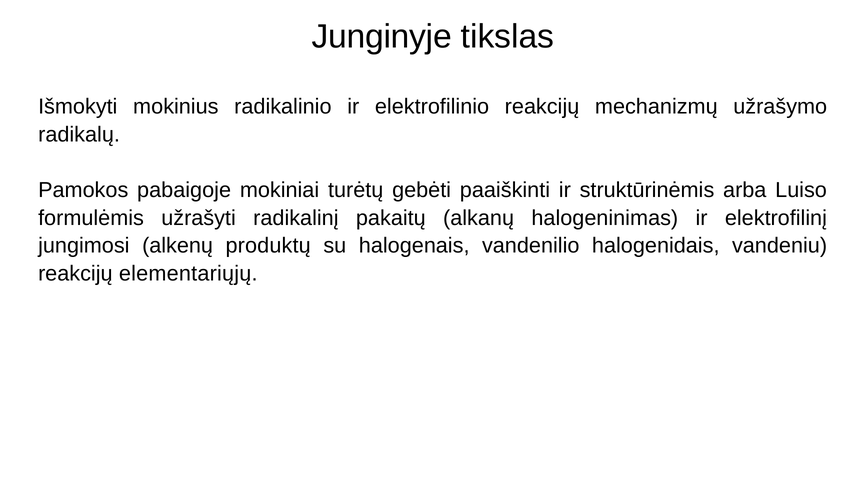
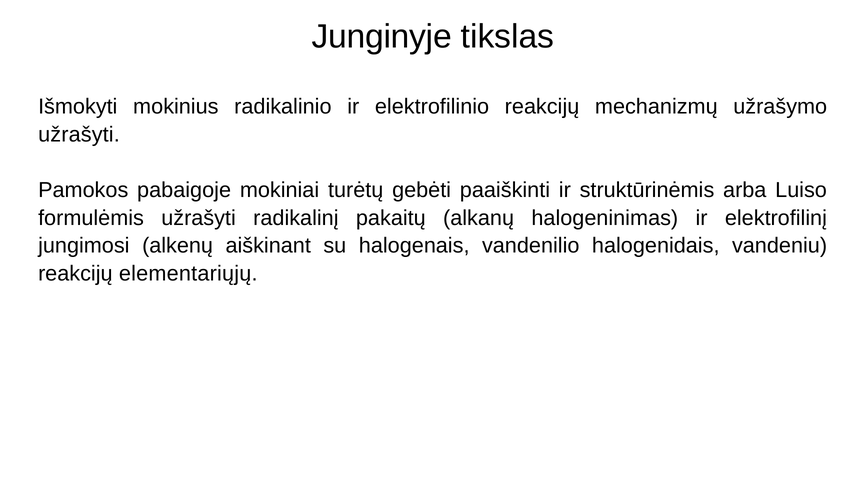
radikalų: radikalų -> užrašyti (79, 134)
produktų: produktų -> aiškinant (268, 246)
